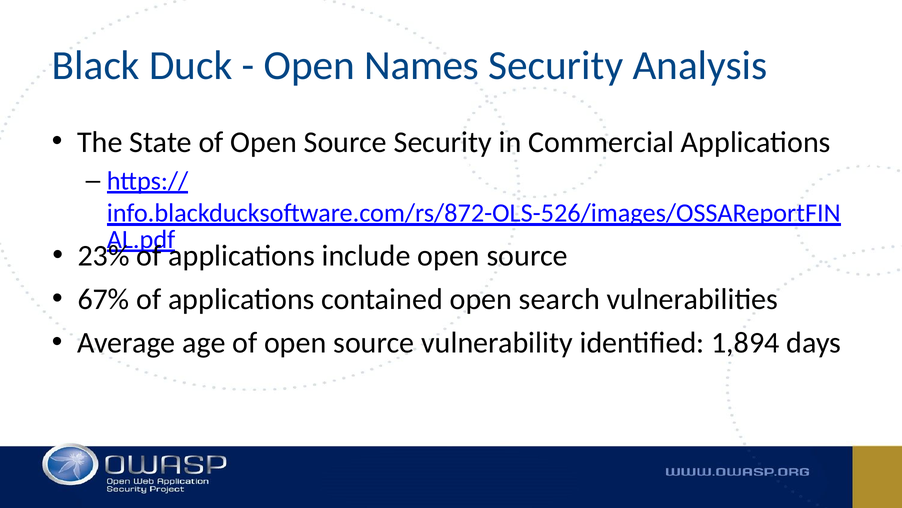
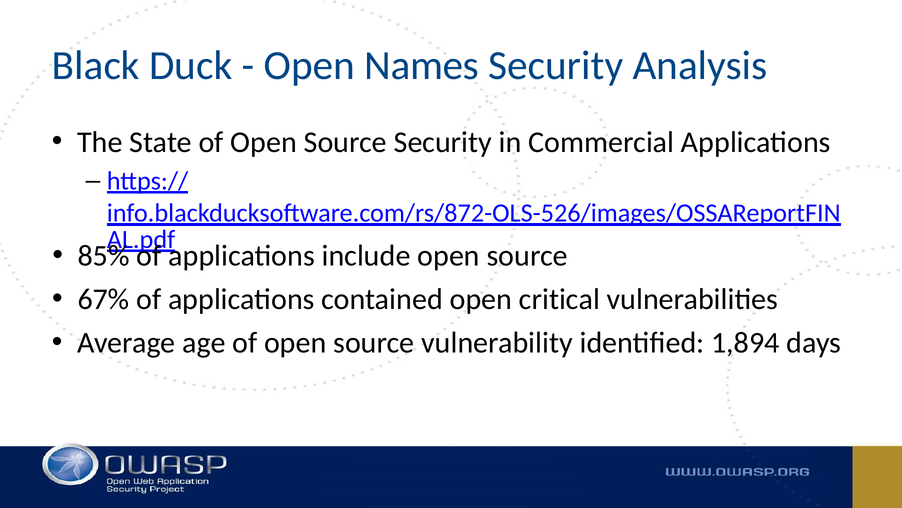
23%: 23% -> 85% (104, 255)
search: search -> critical (559, 299)
